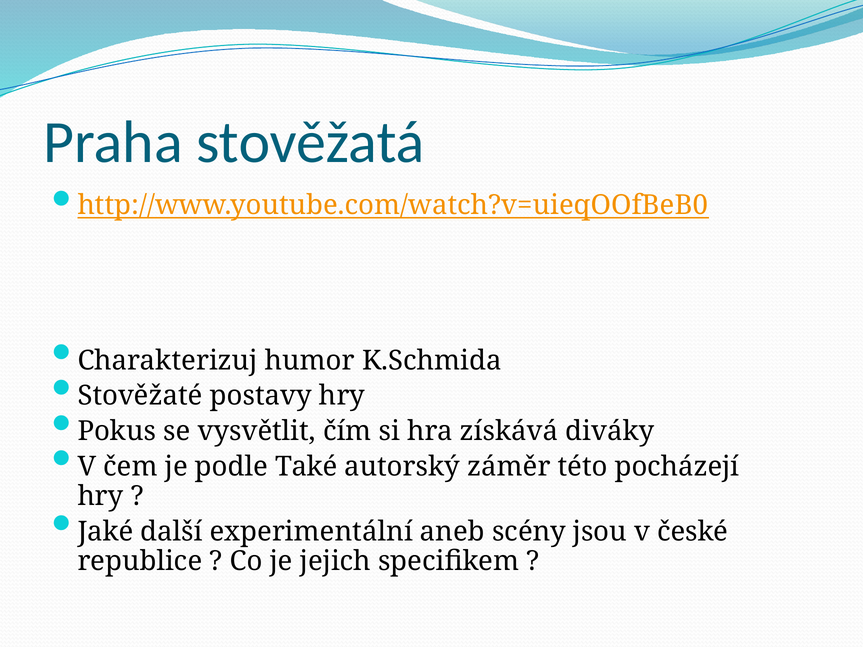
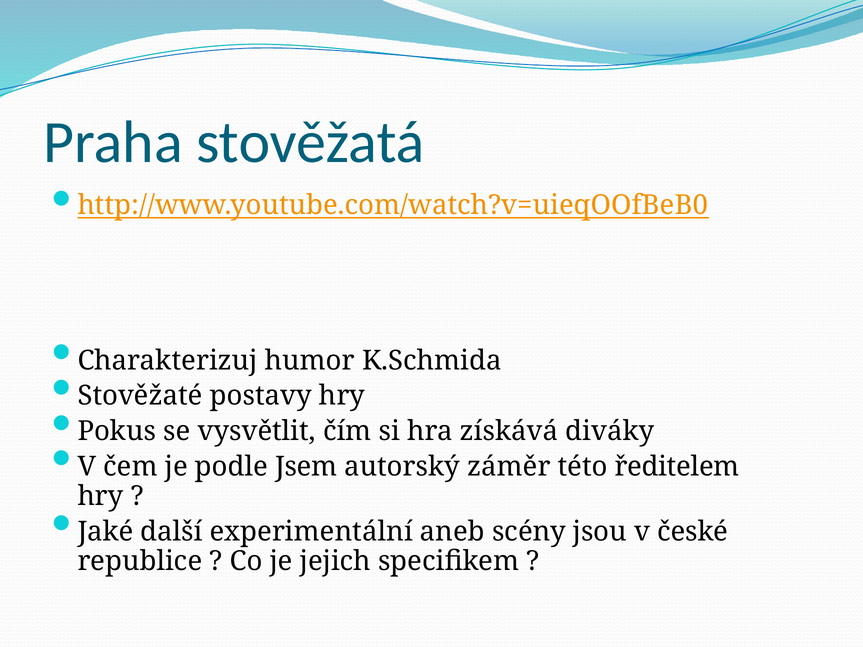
Také: Také -> Jsem (306, 467)
pocházejí: pocházejí -> ředitelem (677, 467)
